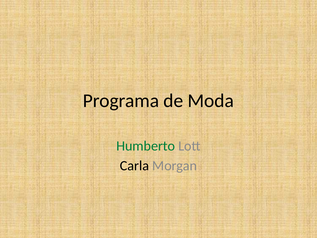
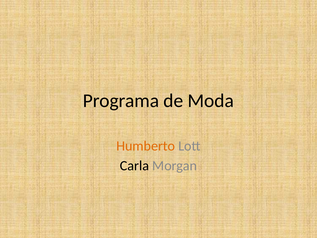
Humberto colour: green -> orange (146, 146)
